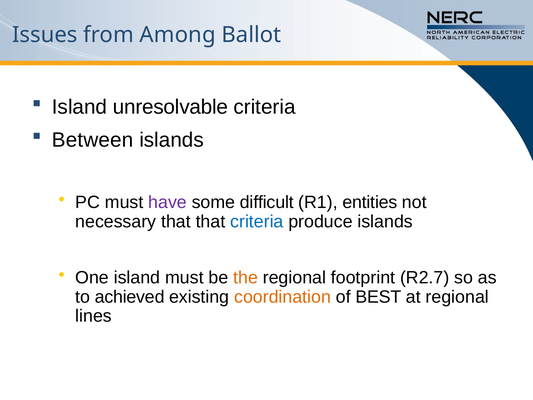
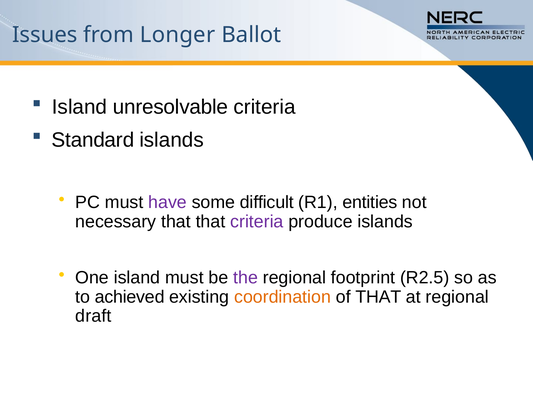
Among: Among -> Longer (178, 35)
Between: Between -> Standard (93, 140)
criteria colour: blue -> purple (257, 221)
the colour: orange -> purple (246, 278)
R2.7: R2.7 -> R2.5 (425, 278)
of BEST: BEST -> THAT (378, 297)
lines: lines -> draft (93, 316)
